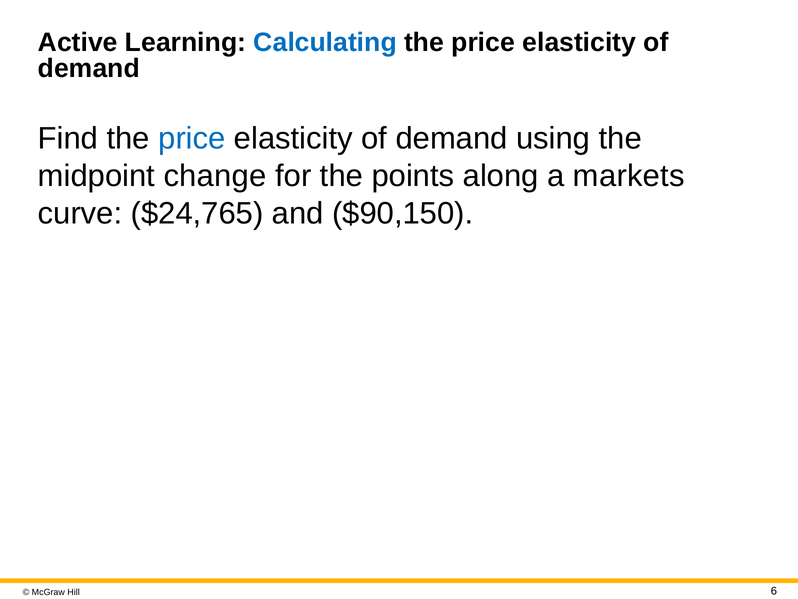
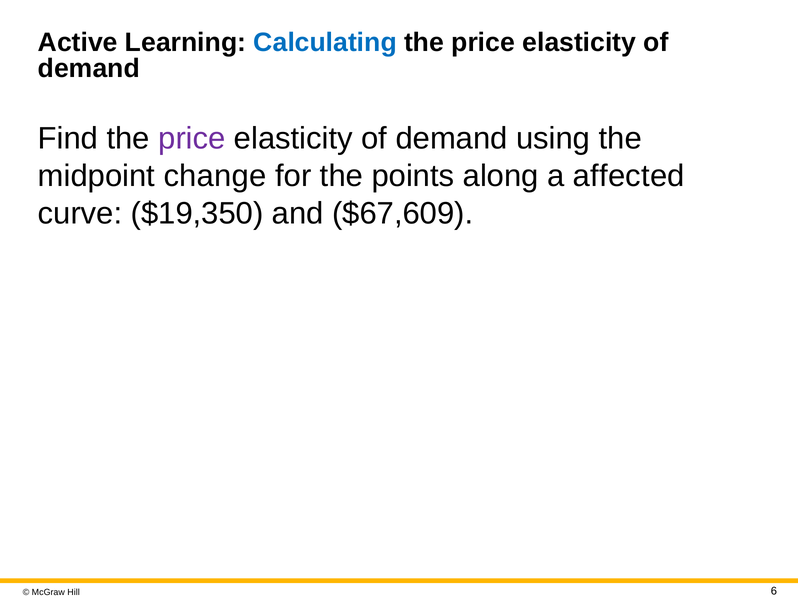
price colour: blue -> purple (192, 139)
markets: markets -> affected (629, 176)
$24,765: $24,765 -> $19,350 (197, 213)
$90,150: $90,150 -> $67,609 (403, 213)
